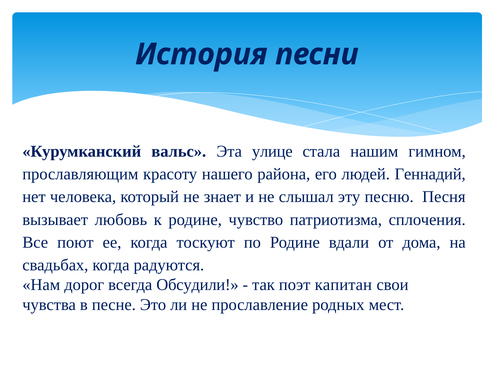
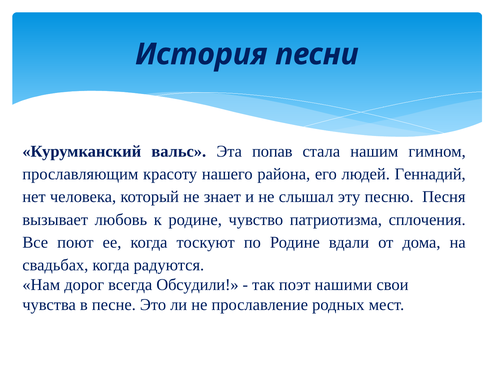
улице: улице -> попав (272, 151)
капитан: капитан -> нашими (343, 284)
